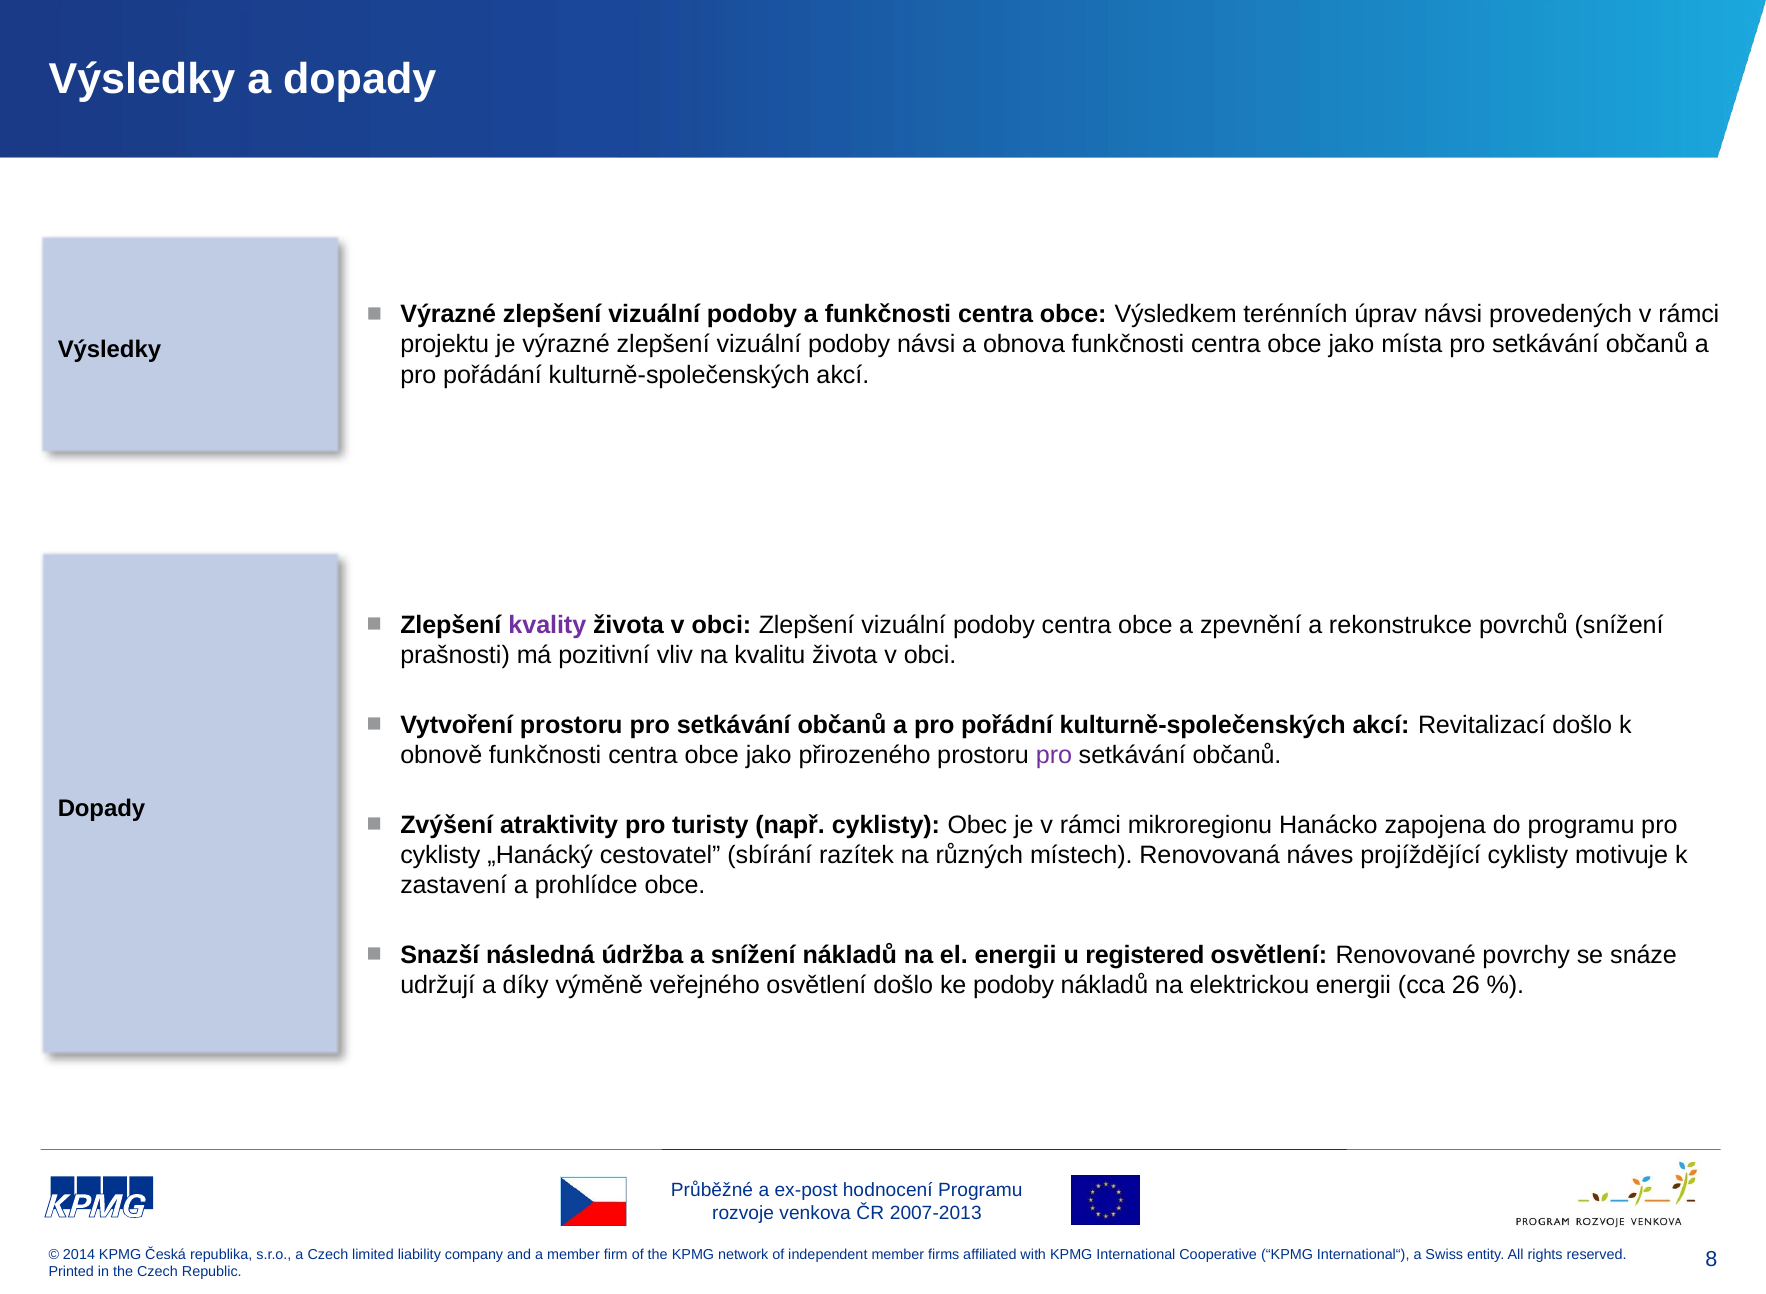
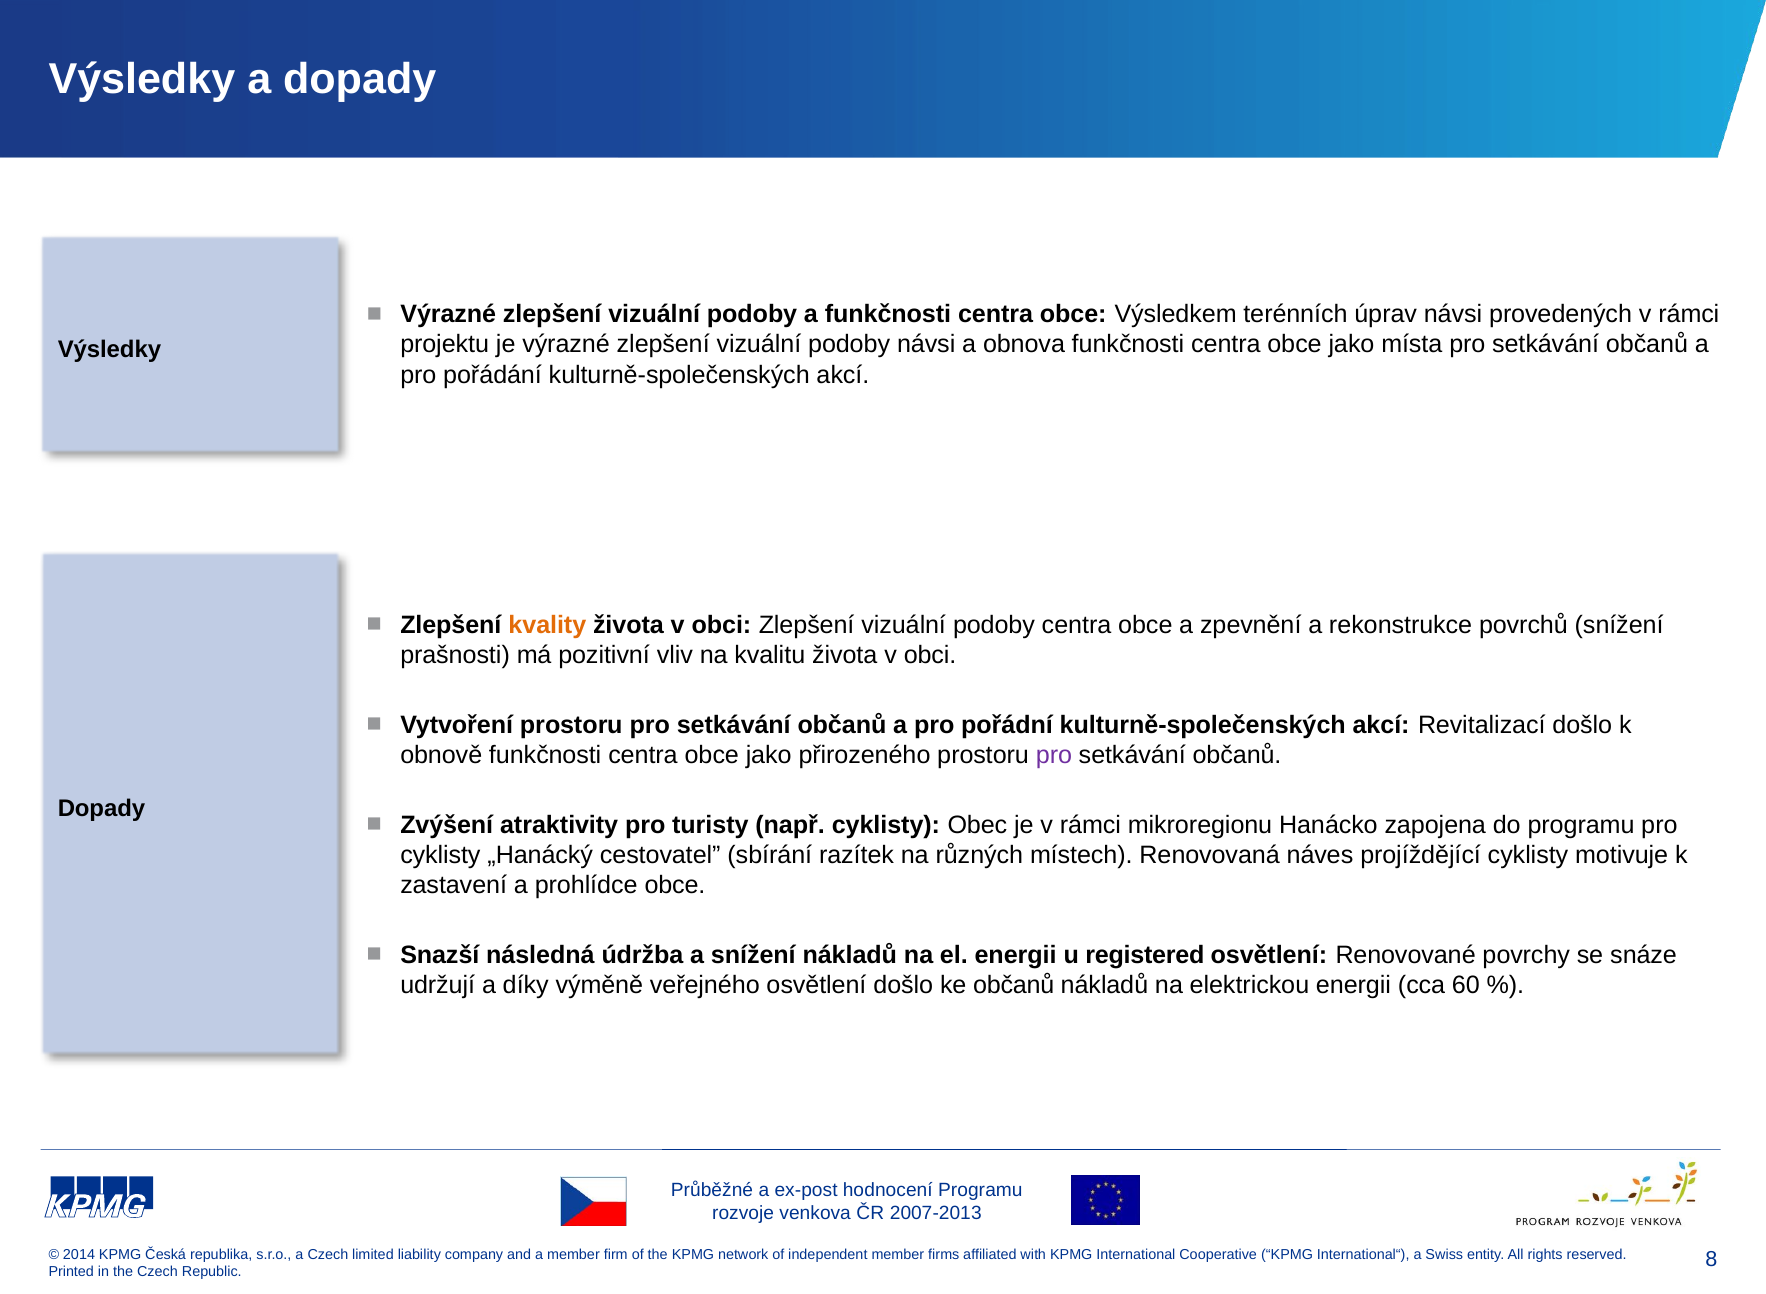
kvality colour: purple -> orange (547, 625)
ke podoby: podoby -> občanů (1014, 985)
26: 26 -> 60 (1466, 985)
